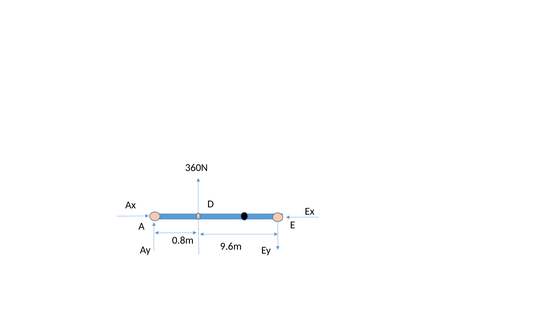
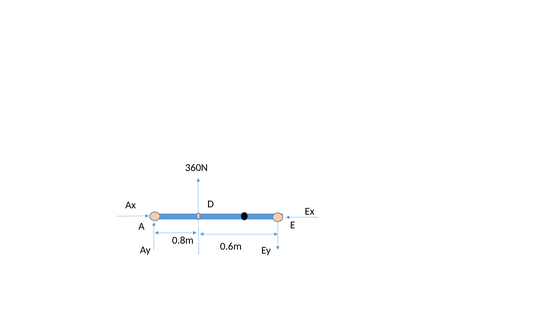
9.6m: 9.6m -> 0.6m (231, 247)
